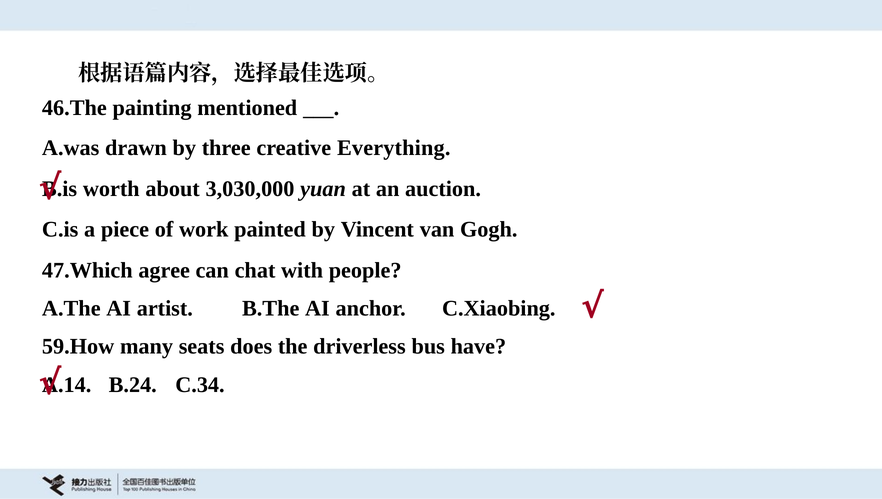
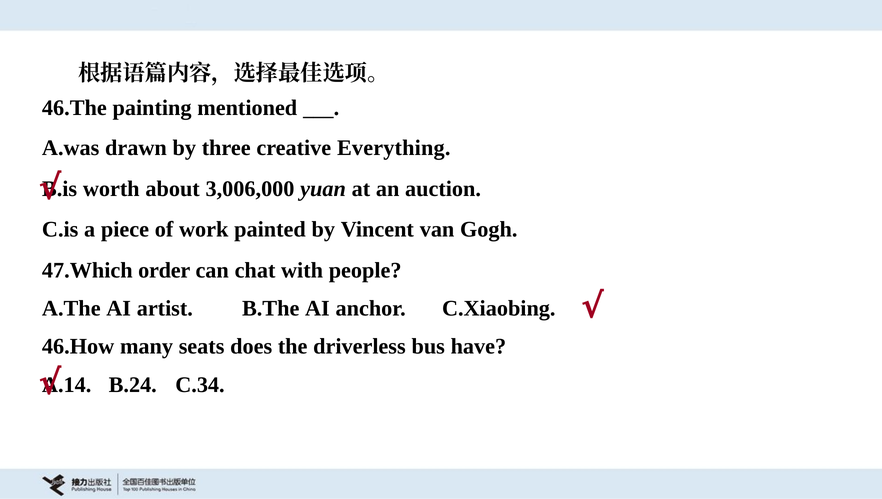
3,030,000: 3,030,000 -> 3,006,000 (250, 189)
agree: agree -> order (164, 270)
59.How: 59.How -> 46.How (78, 346)
